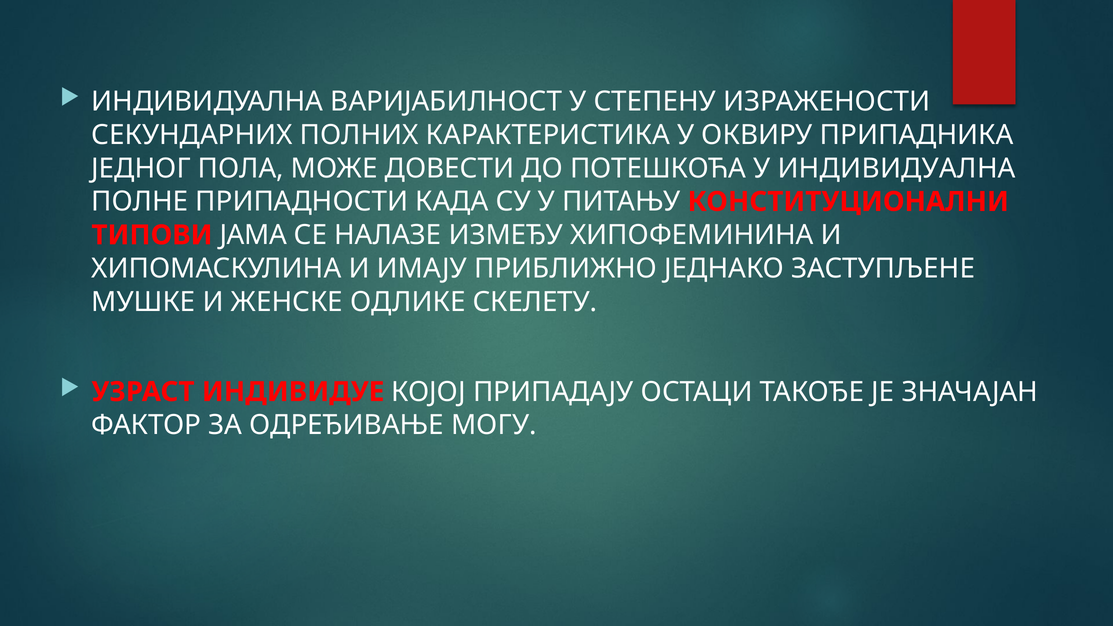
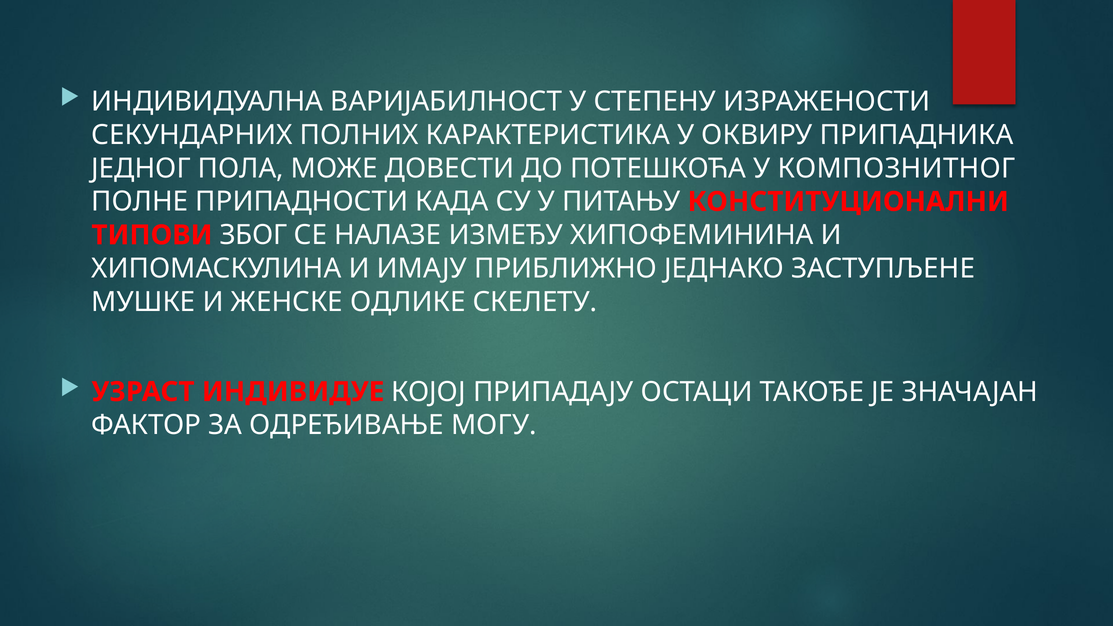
У ИНДИВИДУАЛНА: ИНДИВИДУАЛНА -> КОМПОЗНИТНОГ (897, 168)
ЈАМА: ЈАМА -> ЗБОГ (253, 235)
